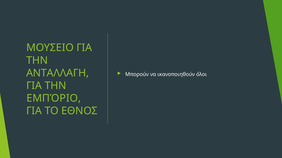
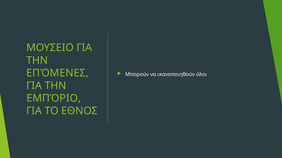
ΑΝΤΑΛΛΑΓΗ: ΑΝΤΑΛΛΑΓΗ -> ΕΠΌΜΕΝΕΣ (57, 73)
